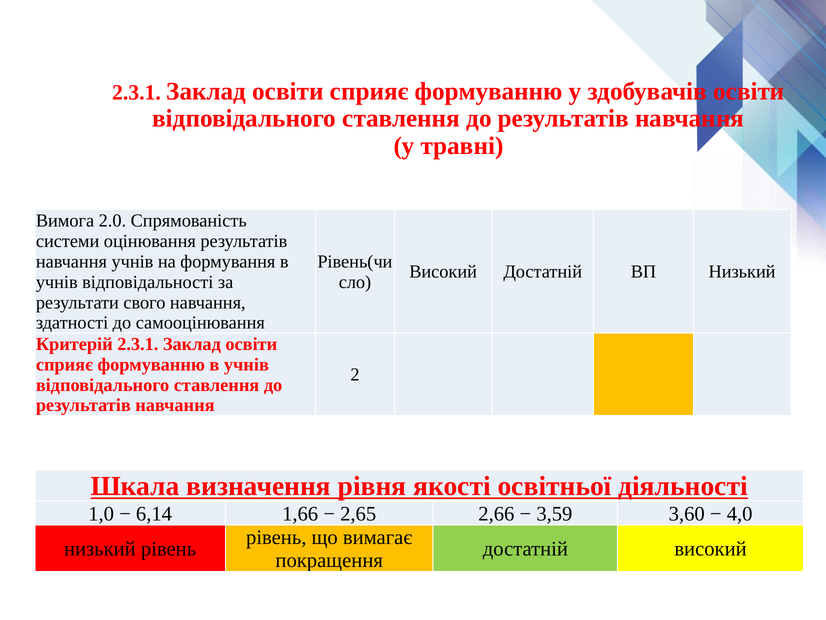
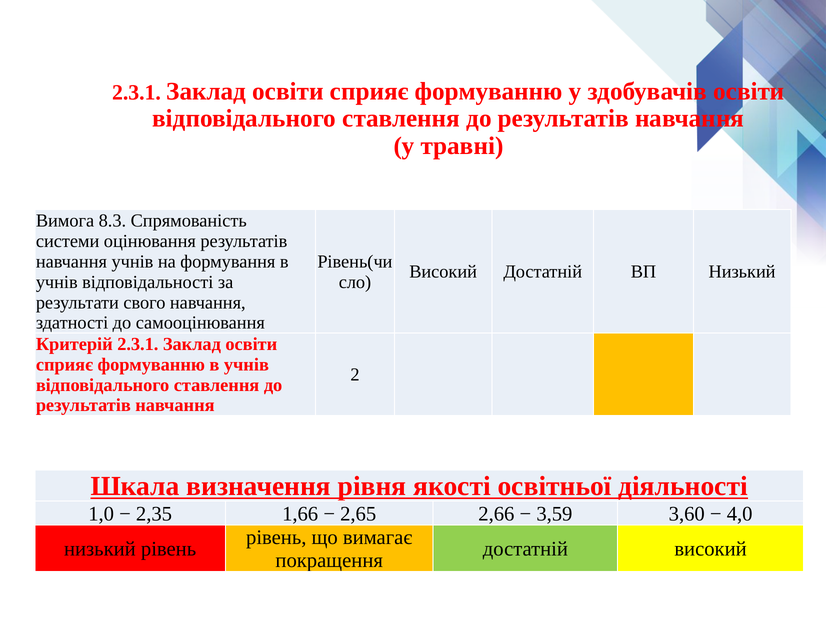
2.0: 2.0 -> 8.3 (112, 221)
6,14: 6,14 -> 2,35 (154, 513)
